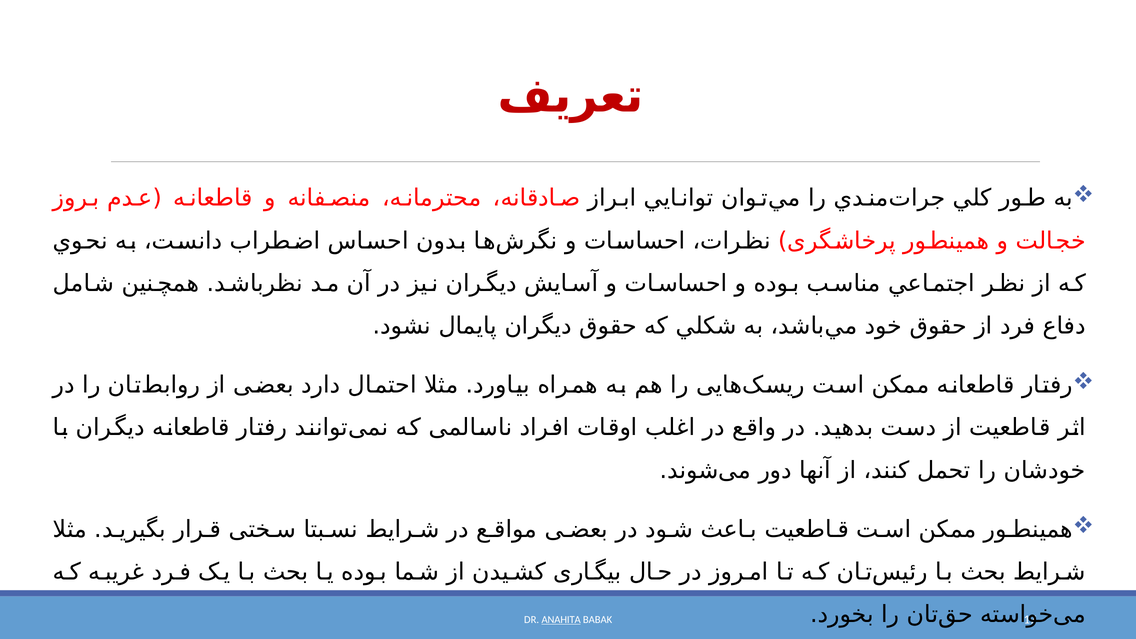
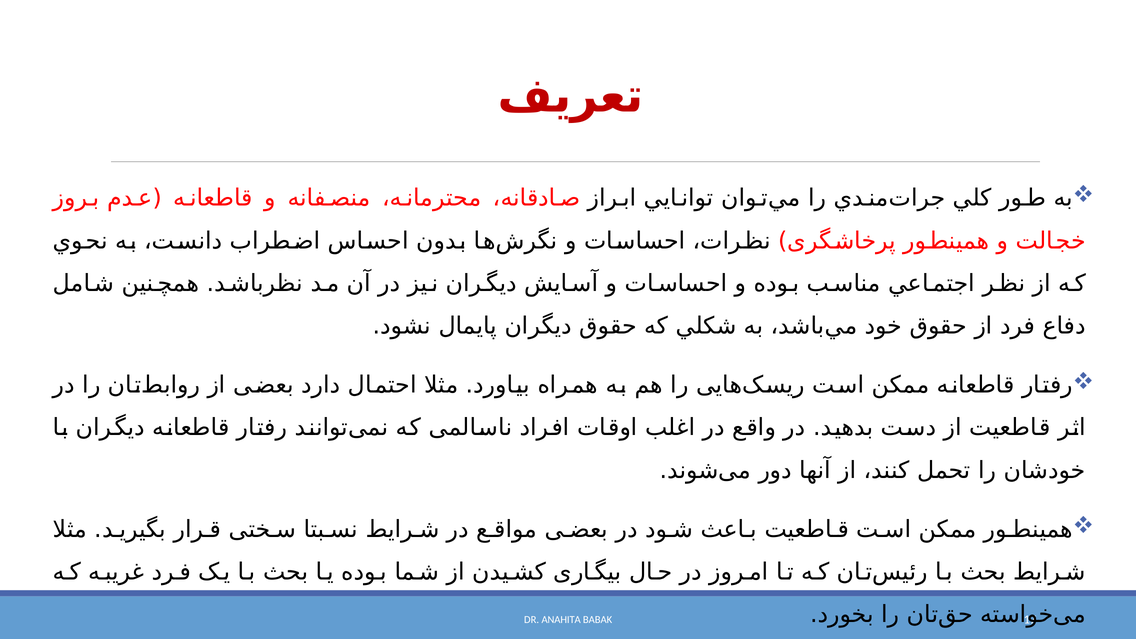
ANAHITA underline: present -> none (561, 620)
